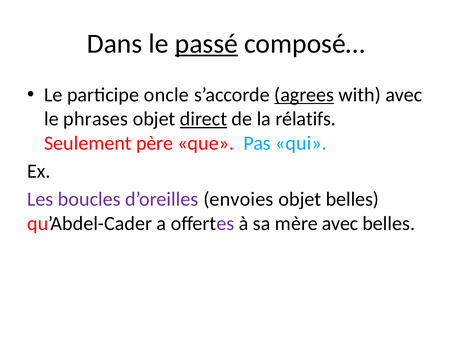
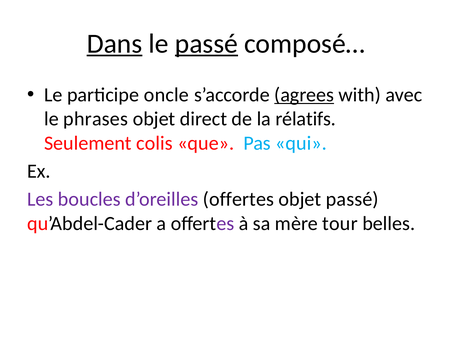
Dans underline: none -> present (115, 44)
direct underline: present -> none (204, 119)
père: père -> colis (154, 143)
d’oreilles envoies: envoies -> offertes (238, 199)
objet belles: belles -> passé (352, 199)
mère avec: avec -> tour (340, 223)
